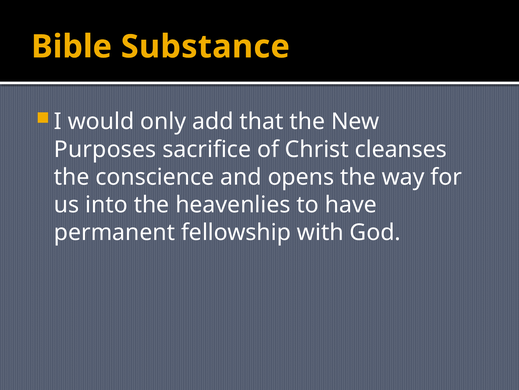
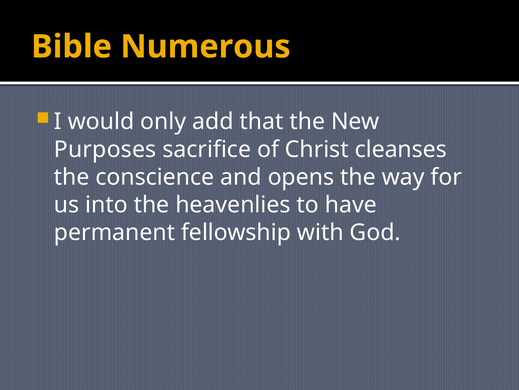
Substance: Substance -> Numerous (206, 47)
